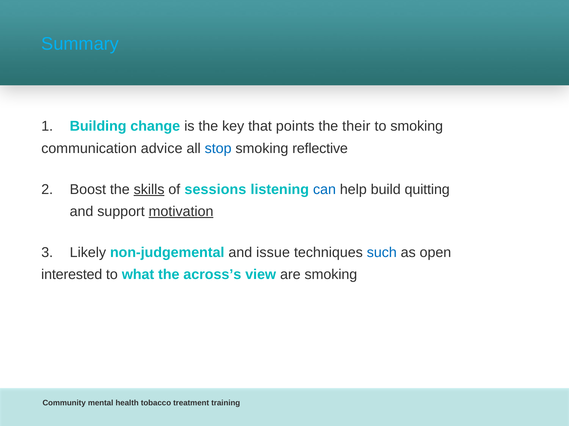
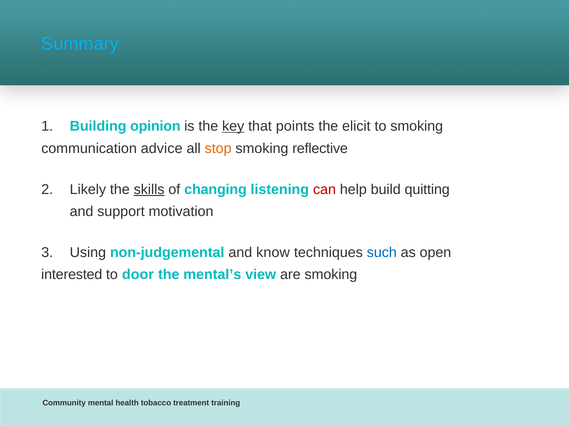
change: change -> opinion (155, 126)
key underline: none -> present (233, 126)
their: their -> elicit (356, 126)
stop colour: blue -> orange (218, 149)
Boost: Boost -> Likely (88, 190)
sessions: sessions -> changing (216, 190)
can colour: blue -> red (325, 190)
motivation underline: present -> none (181, 212)
Likely: Likely -> Using (88, 253)
issue: issue -> know (273, 253)
what: what -> door (138, 275)
across’s: across’s -> mental’s (212, 275)
